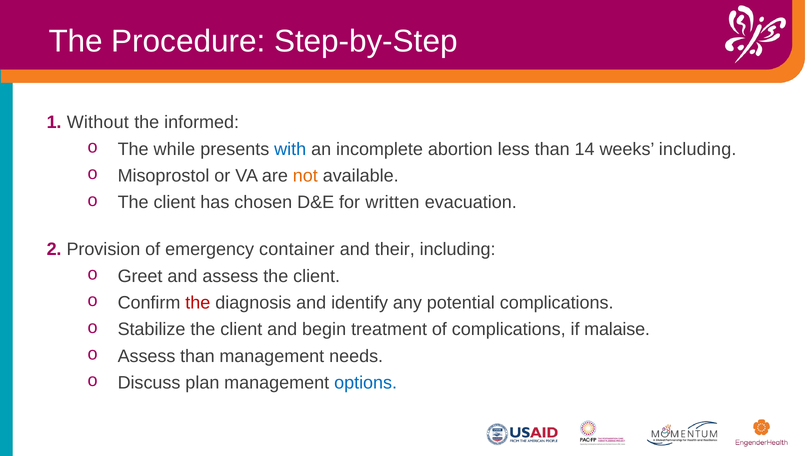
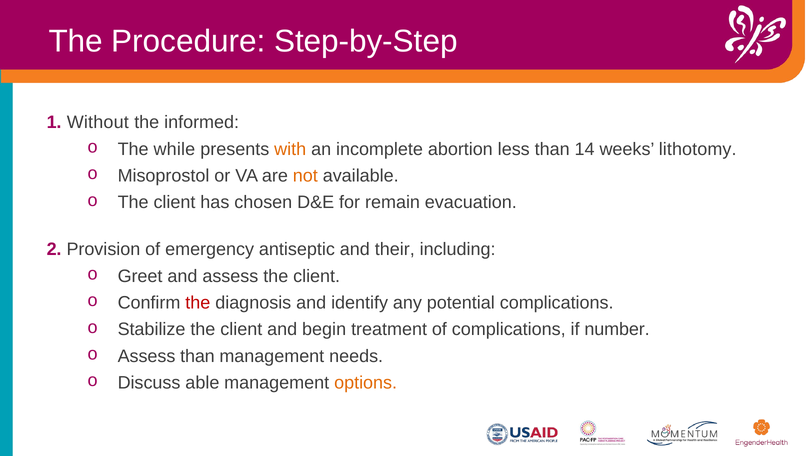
with colour: blue -> orange (290, 149)
weeks including: including -> lithotomy (698, 149)
written: written -> remain (393, 203)
container: container -> antiseptic (297, 250)
malaise: malaise -> number (617, 330)
plan: plan -> able (202, 383)
options colour: blue -> orange (366, 383)
